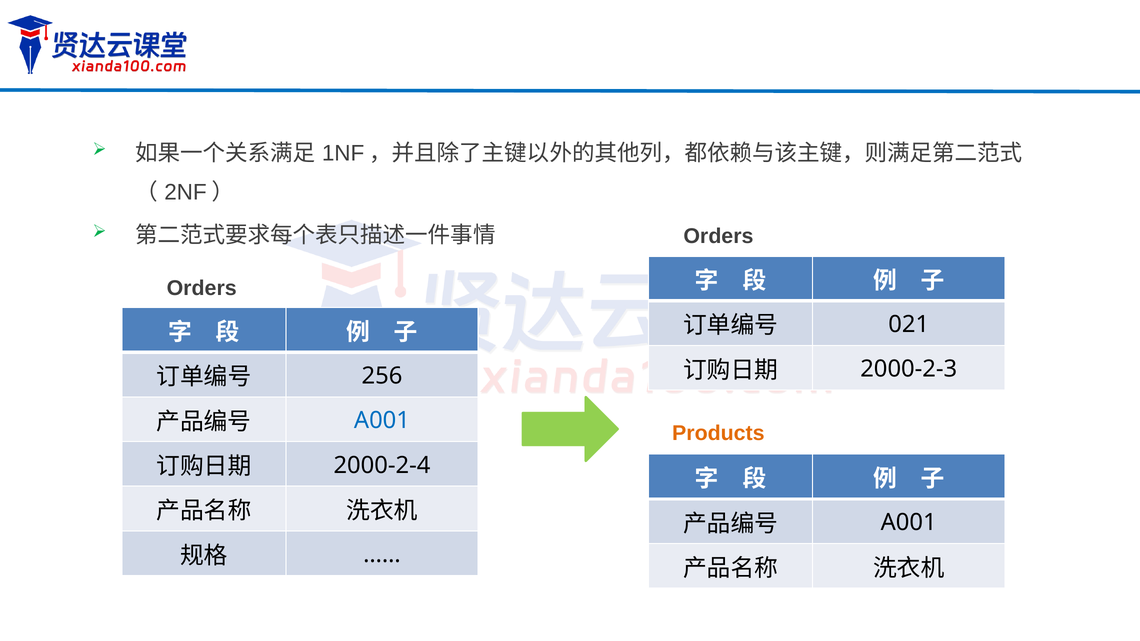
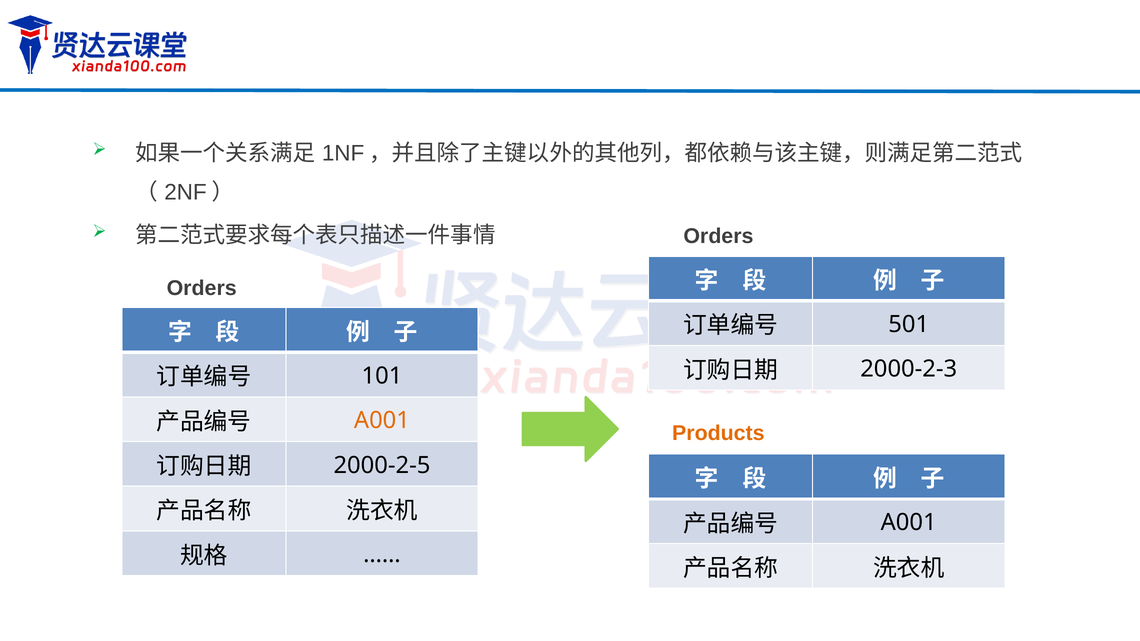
021: 021 -> 501 (909, 325)
256: 256 -> 101 (382, 376)
A001 colour: blue -> orange (382, 421)
2000-2-4: 2000-2-4 -> 2000-2-5 (382, 465)
